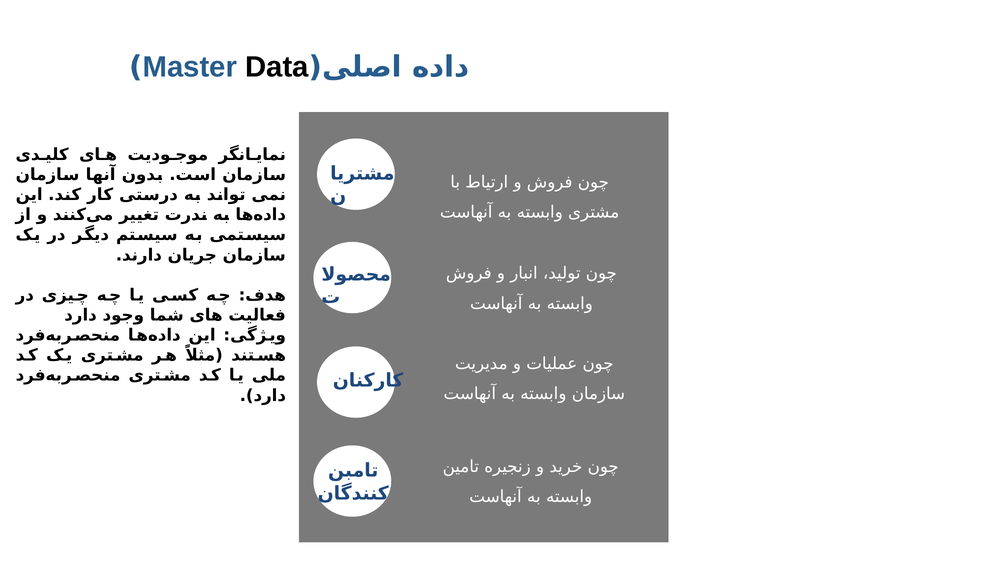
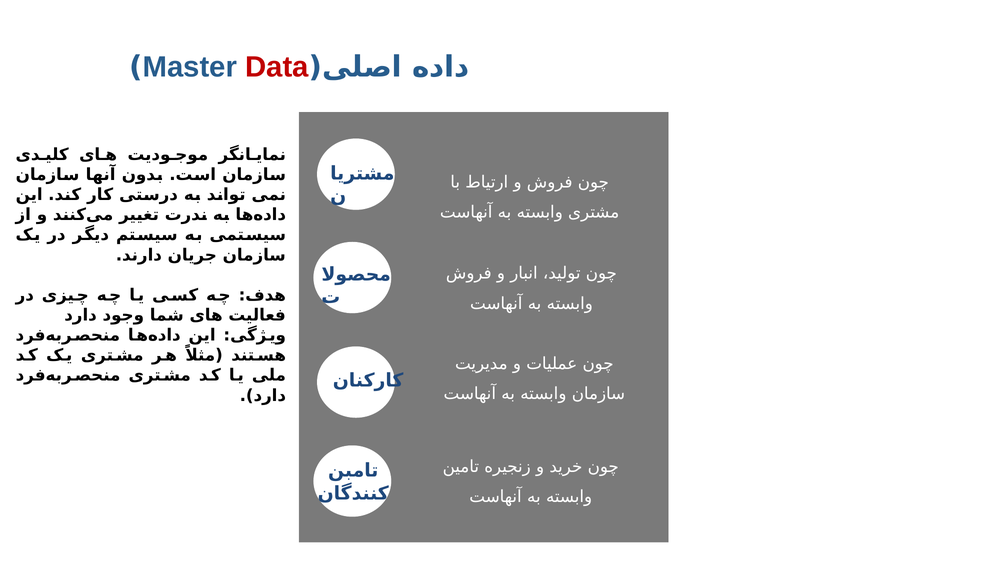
Data colour: black -> red (277, 67)
